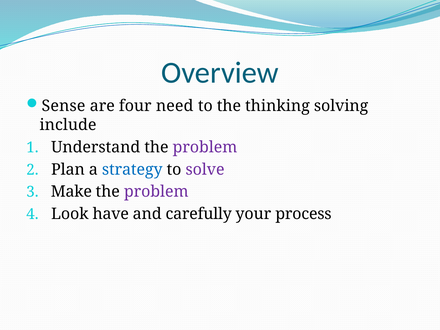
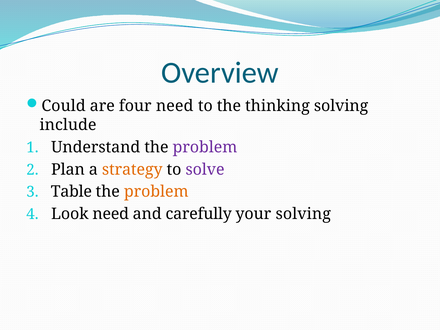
Sense: Sense -> Could (64, 106)
strategy colour: blue -> orange (132, 169)
Make: Make -> Table (71, 192)
problem colour: purple -> orange (156, 192)
Look have: have -> need (111, 214)
your process: process -> solving (303, 214)
